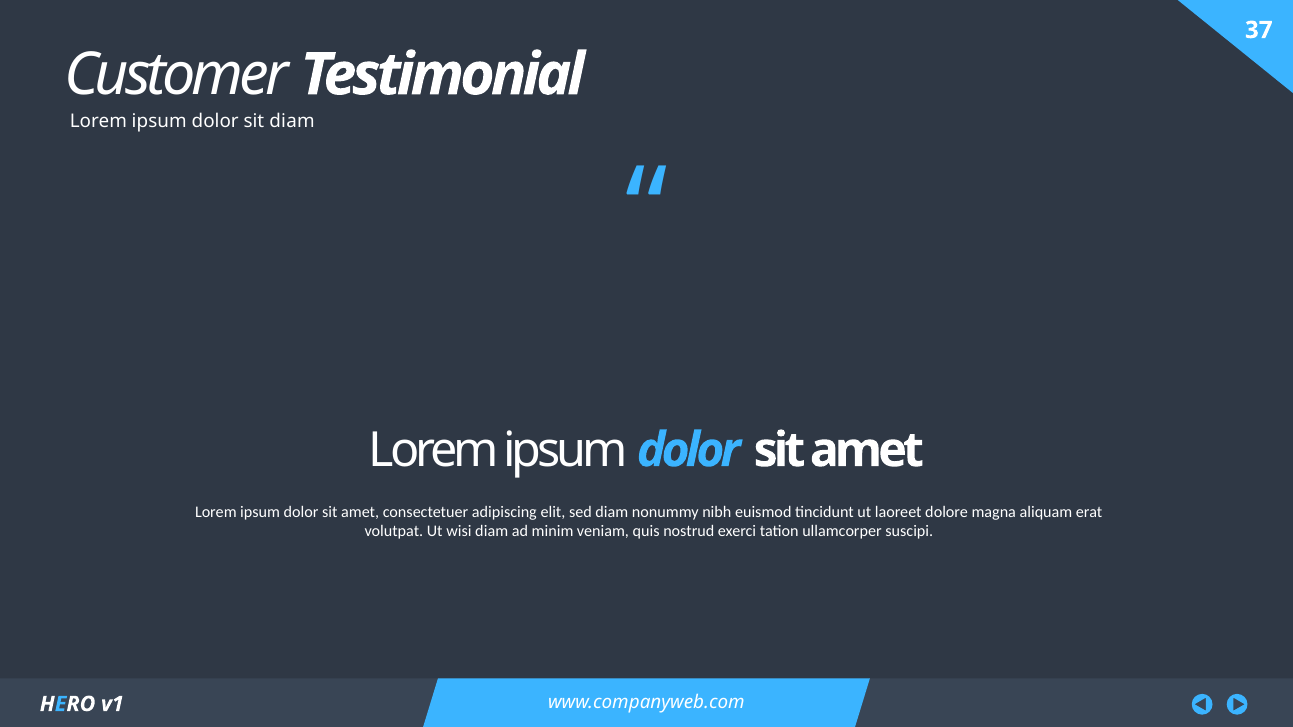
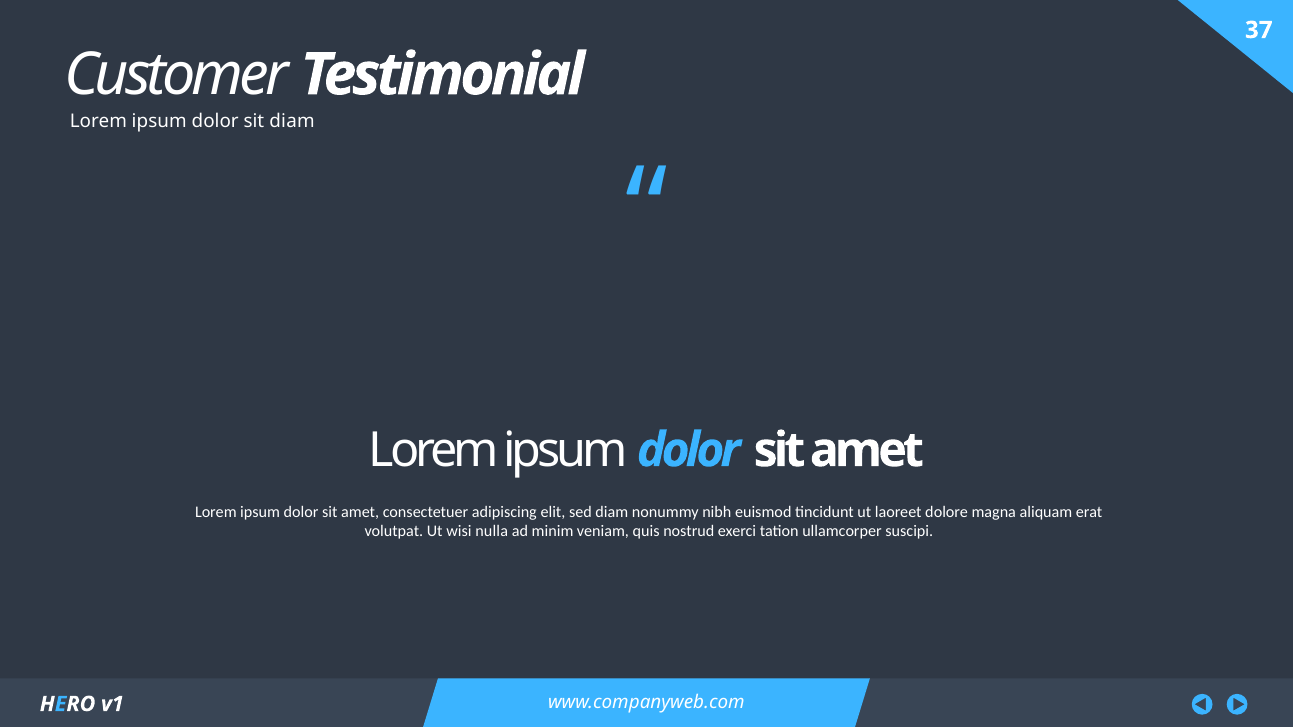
wisi diam: diam -> nulla (492, 531)
